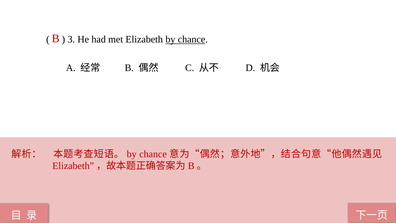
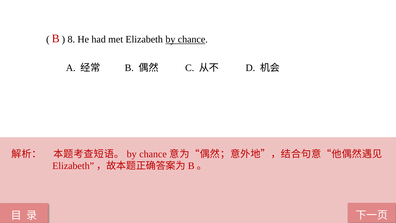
3: 3 -> 8 (71, 39)
